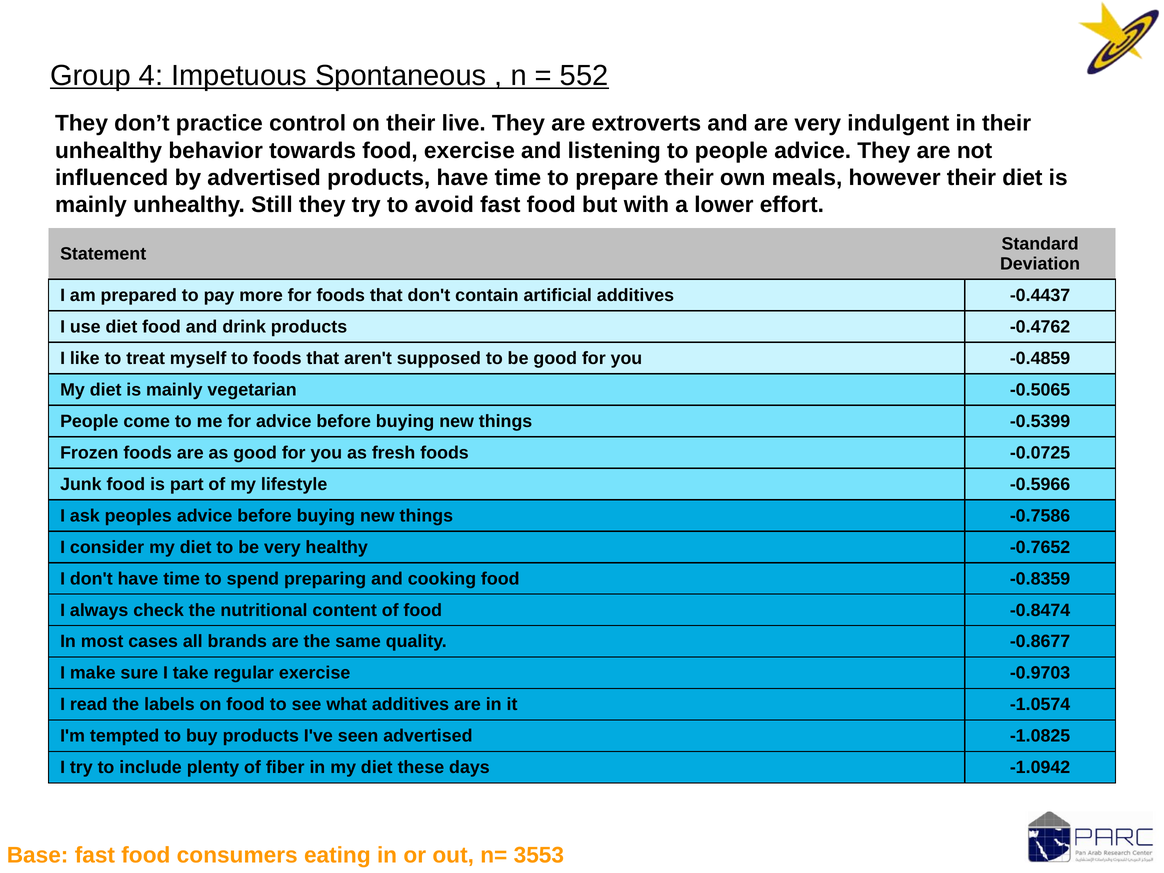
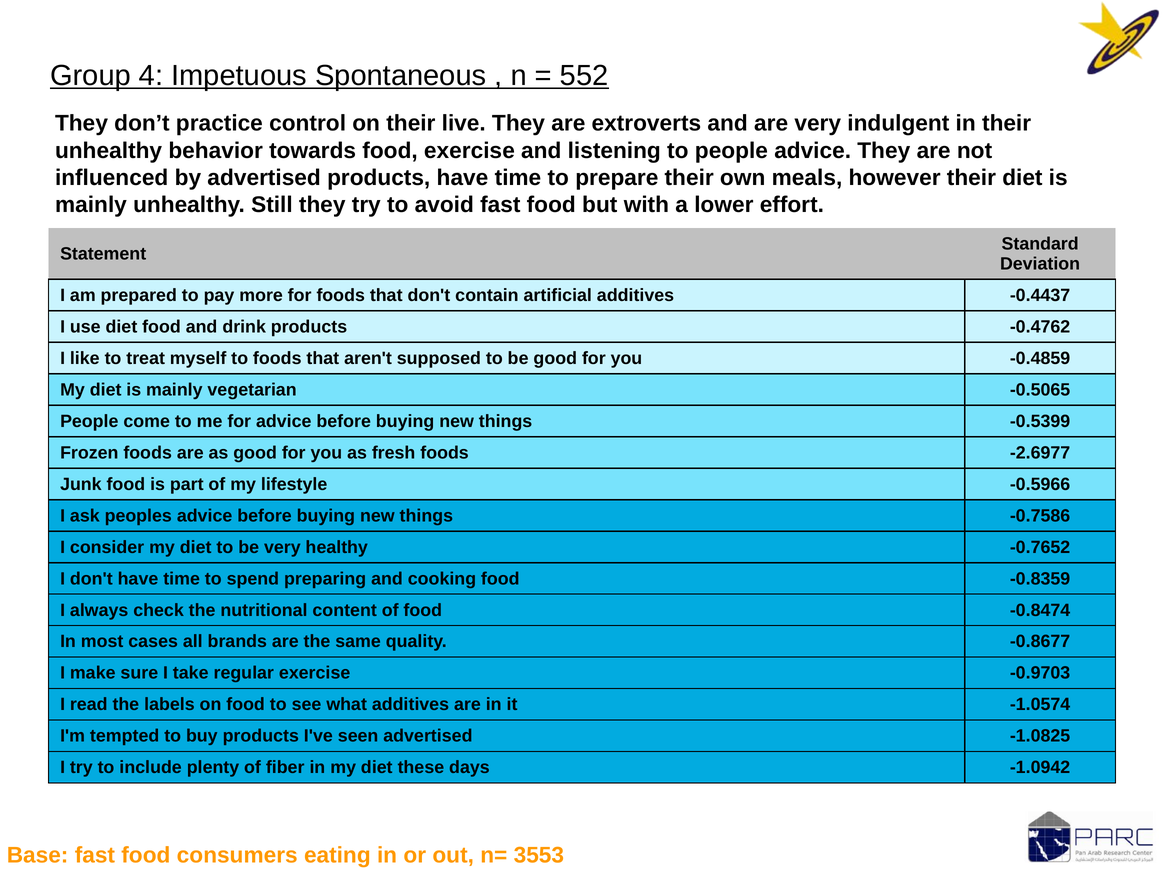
-0.0725: -0.0725 -> -2.6977 (1040, 453)
